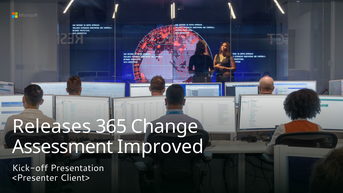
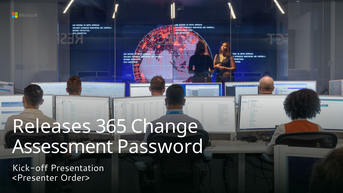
Improved: Improved -> Password (160, 147)
Client>: Client> -> Order> (75, 178)
